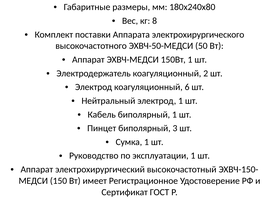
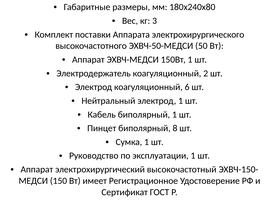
8: 8 -> 3 (155, 21)
3: 3 -> 8 (175, 129)
